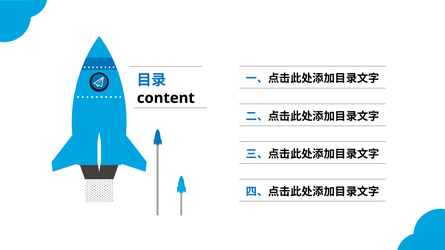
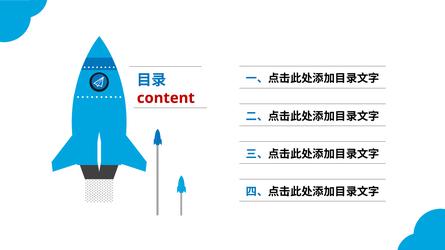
content colour: black -> red (166, 98)
